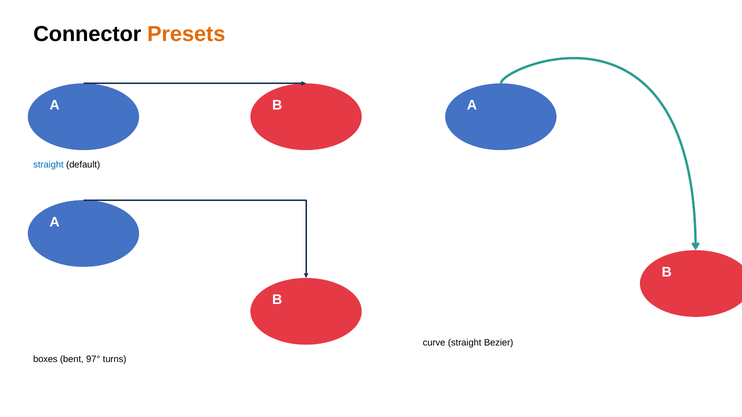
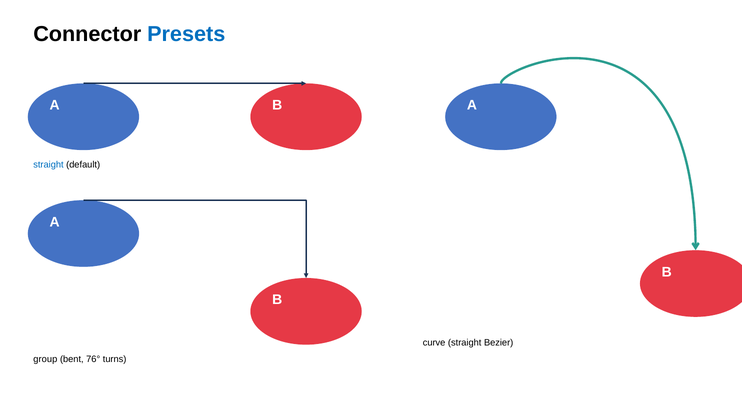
Presets colour: orange -> blue (186, 34)
boxes: boxes -> group (45, 360)
97°: 97° -> 76° (93, 360)
